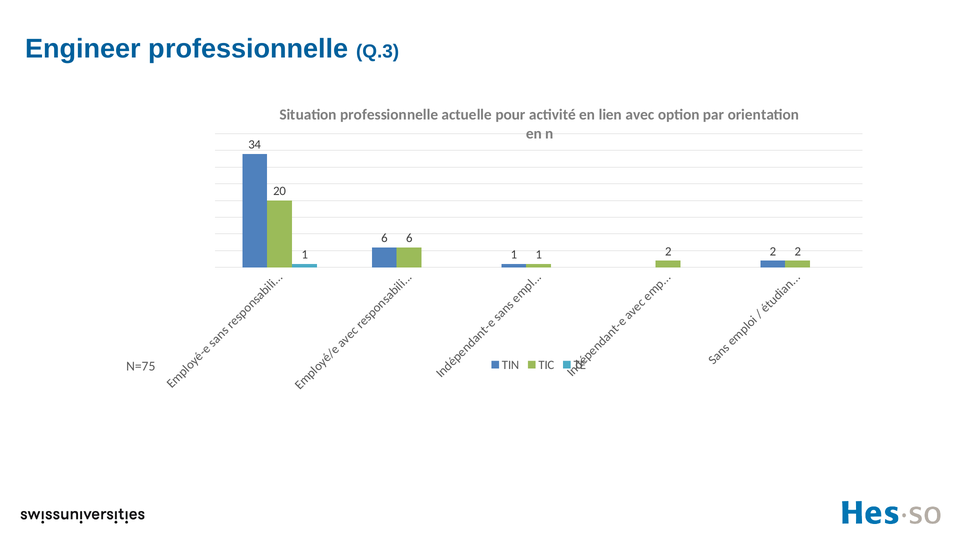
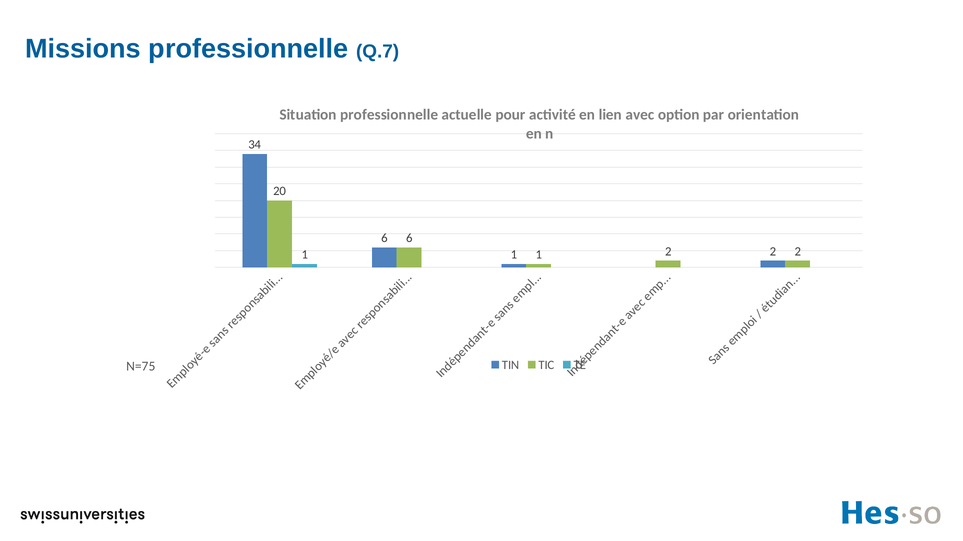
Engineer: Engineer -> Missions (83, 49)
Q.3: Q.3 -> Q.7 (378, 52)
